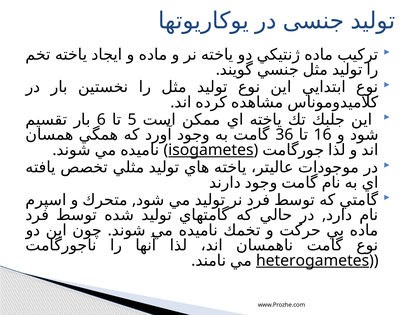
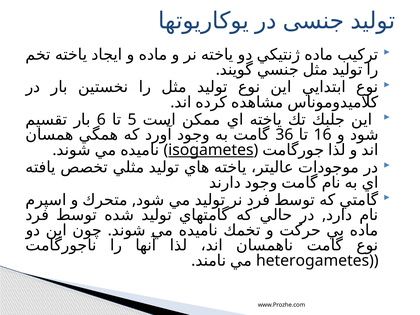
heterogametes underline: present -> none (313, 260)
